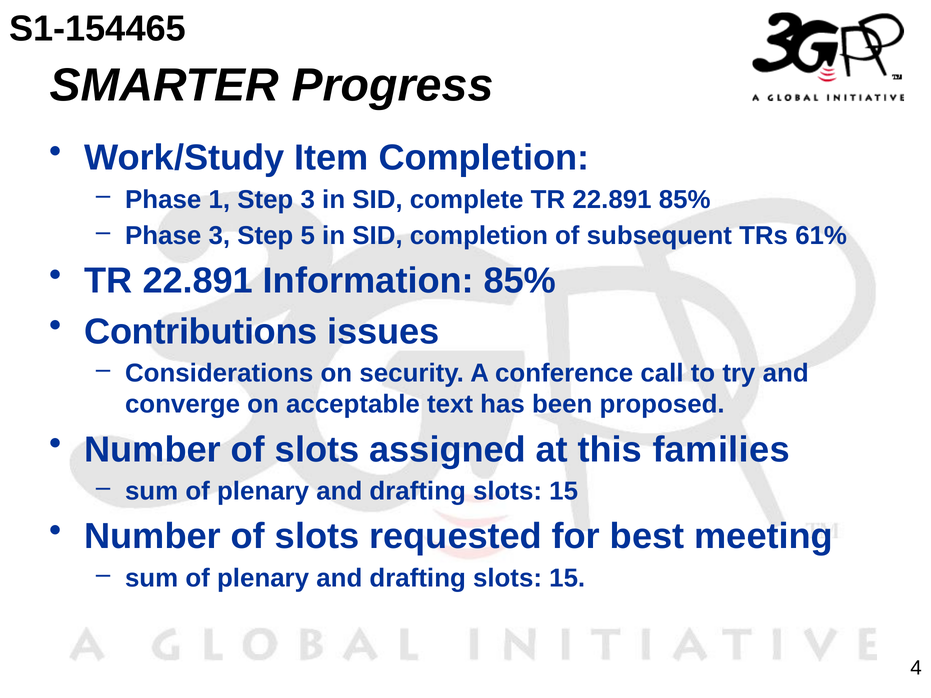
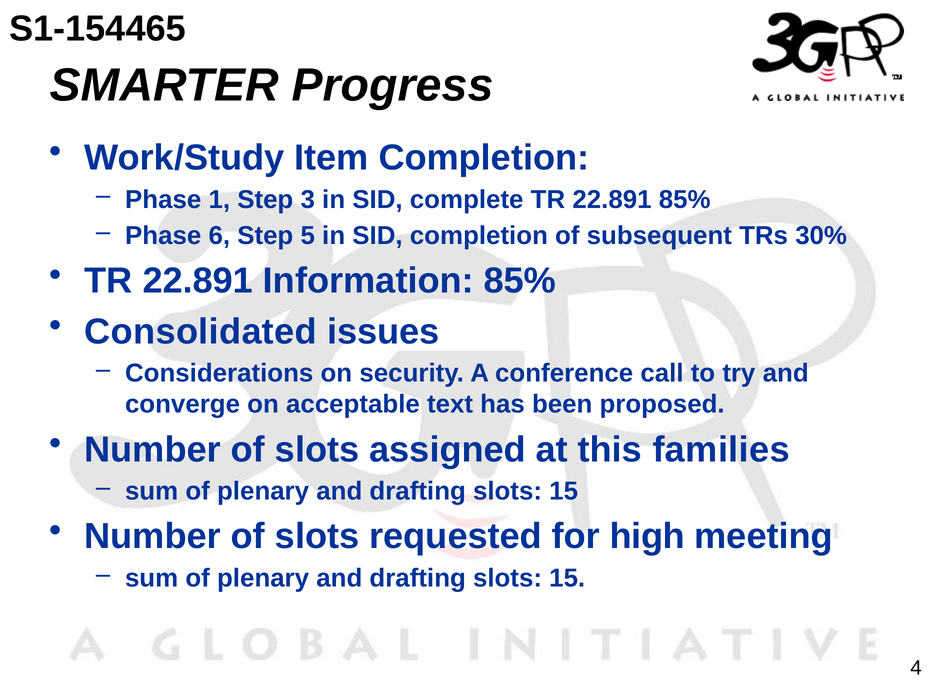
Phase 3: 3 -> 6 (219, 236)
61%: 61% -> 30% (821, 236)
Contributions: Contributions -> Consolidated (201, 332)
best: best -> high (647, 537)
